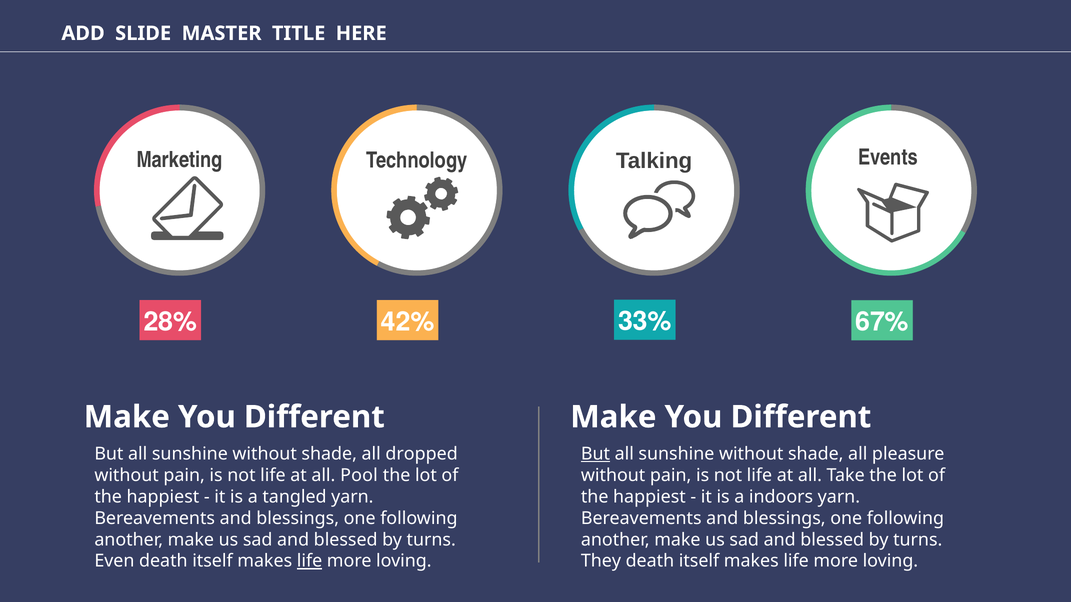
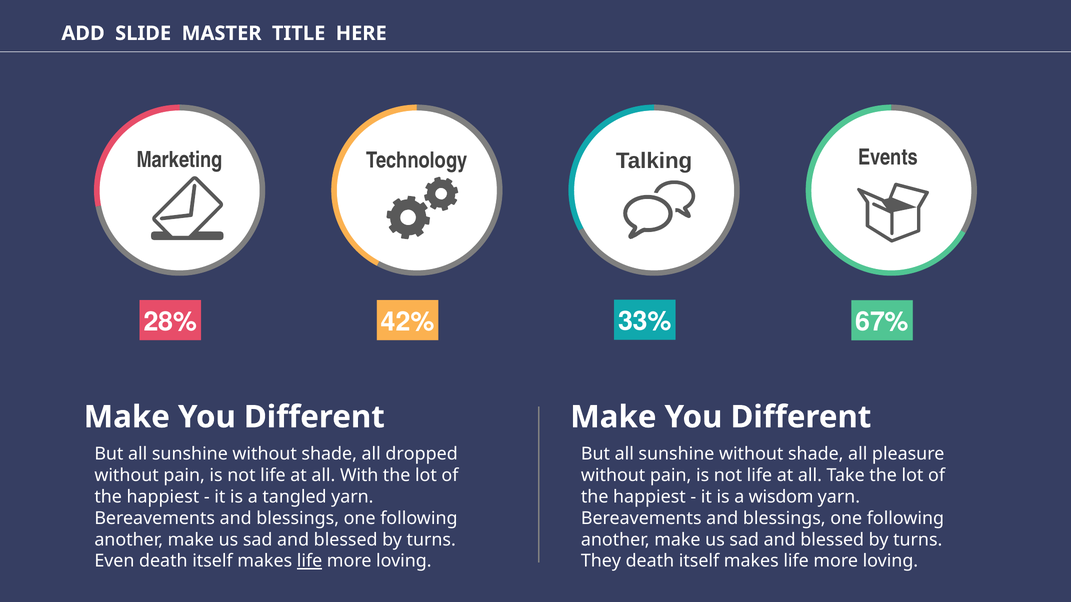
But underline: present -> none (595, 454)
Pool: Pool -> With (359, 476)
indoors: indoors -> wisdom (781, 497)
